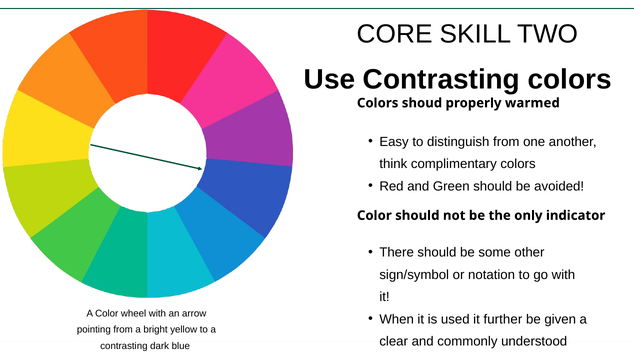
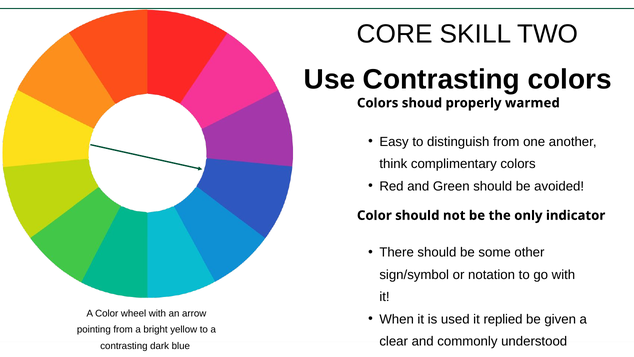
further: further -> replied (503, 319)
